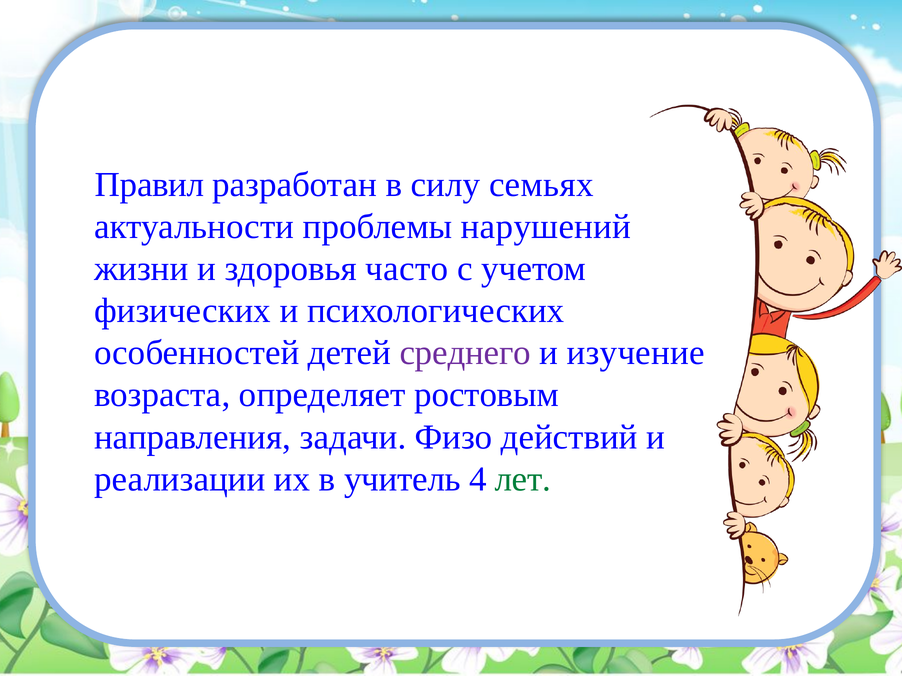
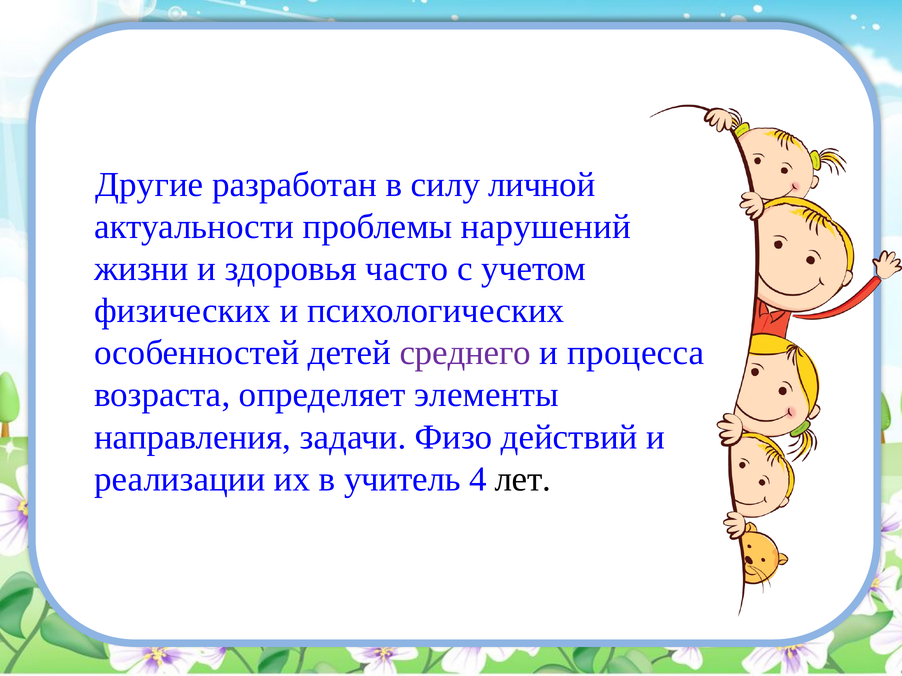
Правил: Правил -> Другие (149, 185)
семьях: семьях -> личной (542, 185)
изучение: изучение -> процесса (636, 353)
ростовым: ростовым -> элементы (486, 395)
лет colour: green -> black (523, 479)
